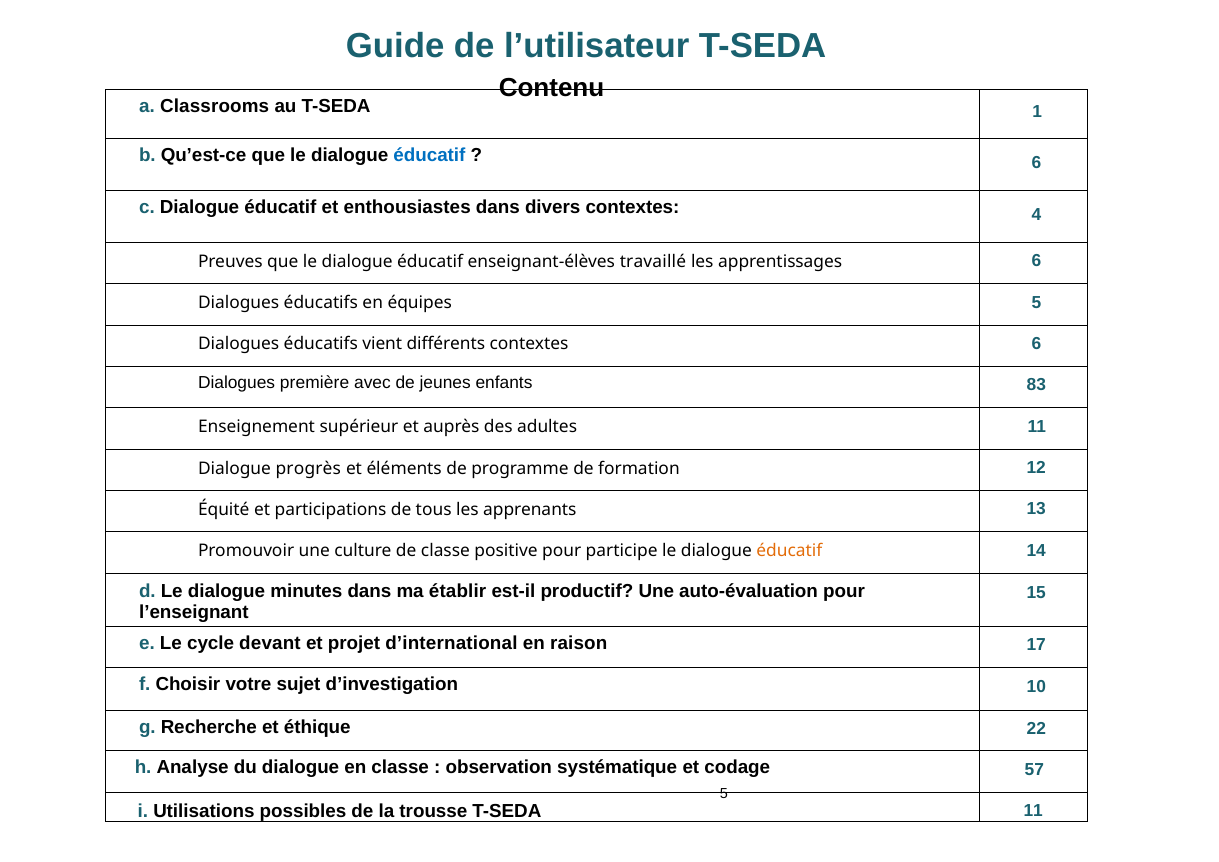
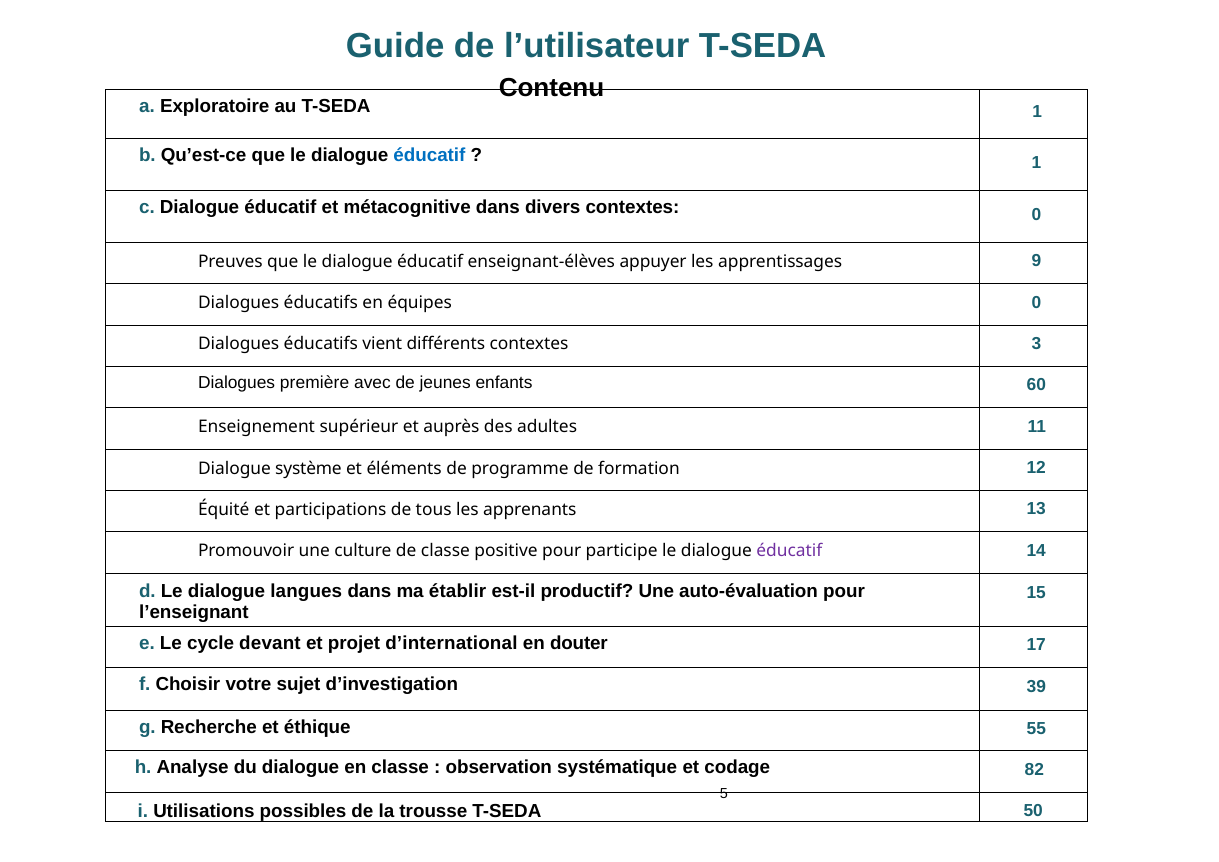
Classrooms: Classrooms -> Exploratoire (215, 107)
6: 6 -> 1 (1036, 162)
enthousiastes: enthousiastes -> métacognitive (407, 208)
contextes 4: 4 -> 0 (1036, 214)
travaillé: travaillé -> appuyer (653, 262)
apprentissages 6: 6 -> 9 (1036, 261)
équipes 5: 5 -> 0 (1036, 302)
contextes 6: 6 -> 3 (1036, 344)
83: 83 -> 60 (1036, 385)
progrès: progrès -> système (308, 469)
éducatif colour: orange -> purple (789, 551)
minutes: minutes -> langues (306, 591)
raison: raison -> douter (579, 643)
10: 10 -> 39 (1036, 687)
22: 22 -> 55 (1036, 728)
57: 57 -> 82 (1034, 770)
T-SEDA 11: 11 -> 50 (1033, 811)
